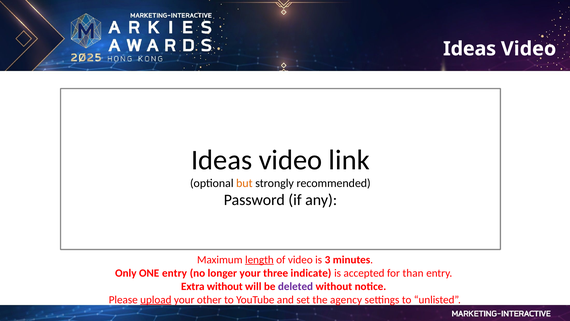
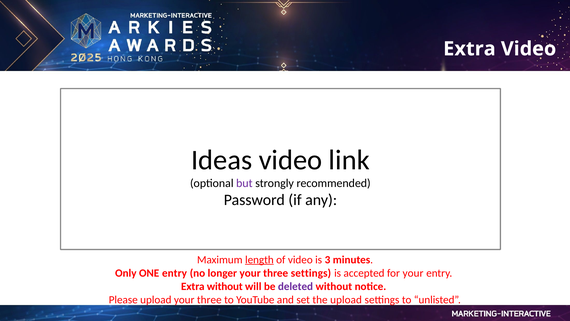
Ideas: Ideas -> Extra (469, 49)
but colour: orange -> purple (244, 183)
three indicate: indicate -> settings (311, 273)
for than: than -> your (413, 273)
upload underline: present -> none (156, 299)
other: other -> three (209, 299)
the agency: agency -> upload (346, 299)
